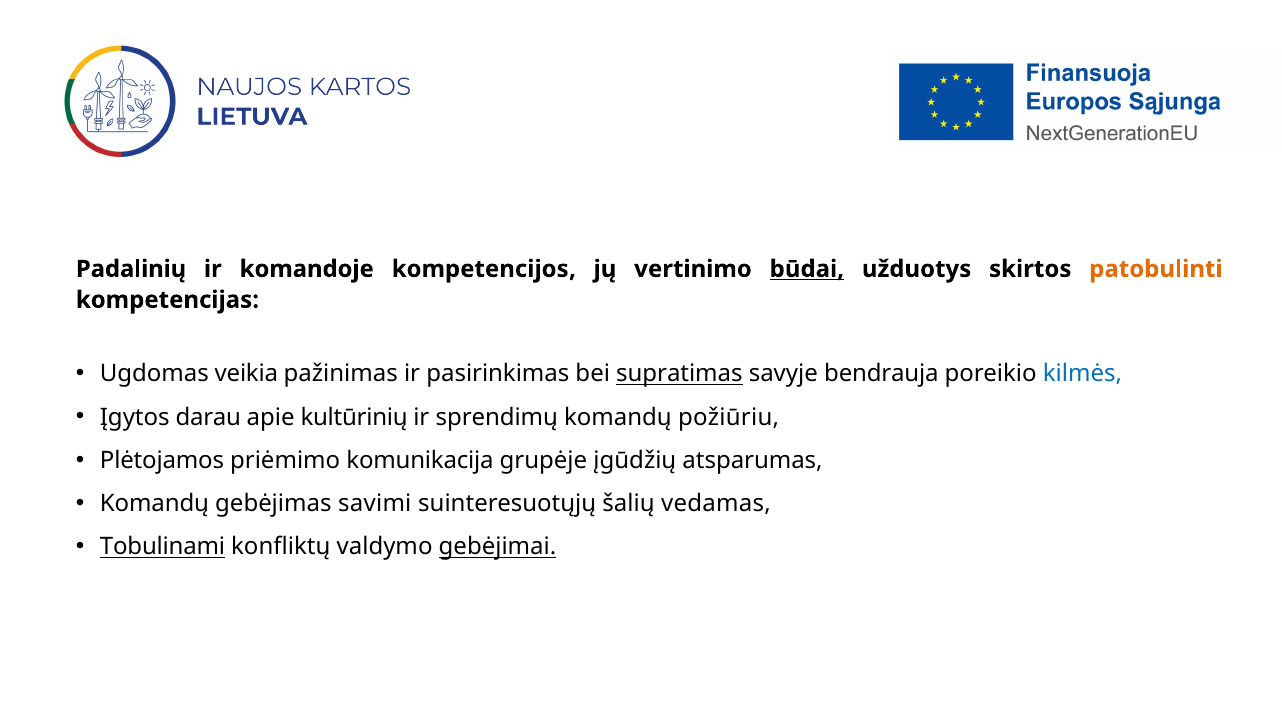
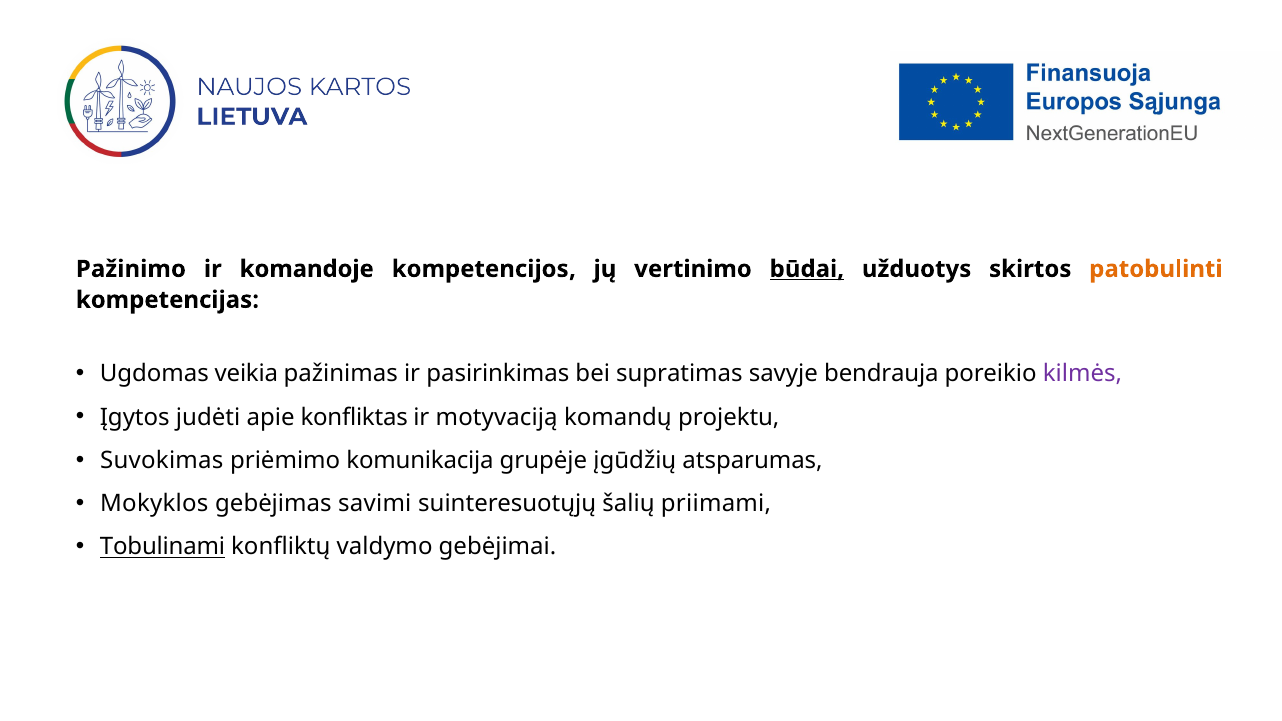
Padalinių: Padalinių -> Pažinimo (131, 269)
supratimas underline: present -> none (679, 374)
kilmės colour: blue -> purple (1082, 374)
darau: darau -> judėti (208, 417)
kultūrinių: kultūrinių -> konfliktas (354, 417)
sprendimų: sprendimų -> motyvaciją (497, 417)
požiūriu: požiūriu -> projektu (729, 417)
Plėtojamos: Plėtojamos -> Suvokimas (162, 461)
Komandų: Komandų -> Mokyklos (154, 504)
vedamas: vedamas -> priimami (716, 504)
gebėjimai underline: present -> none (498, 547)
